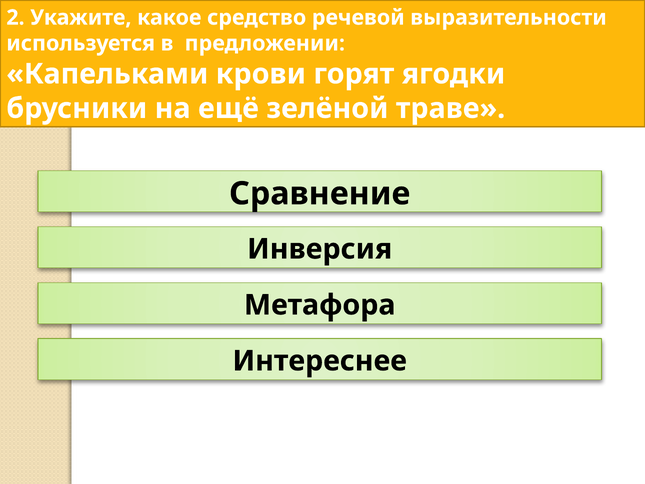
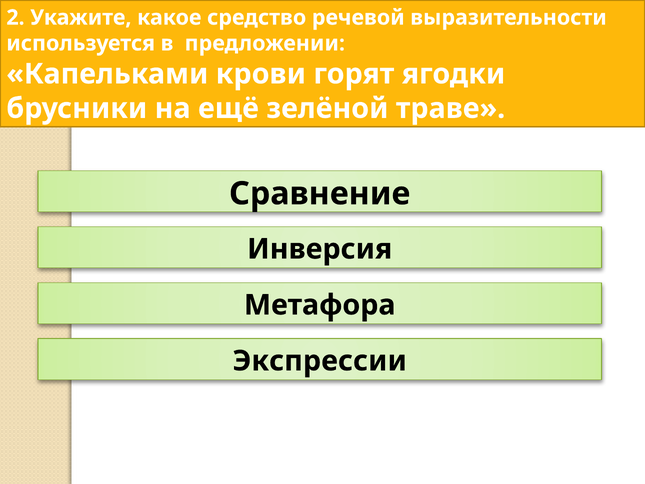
Интереснее: Интереснее -> Экспрессии (320, 361)
